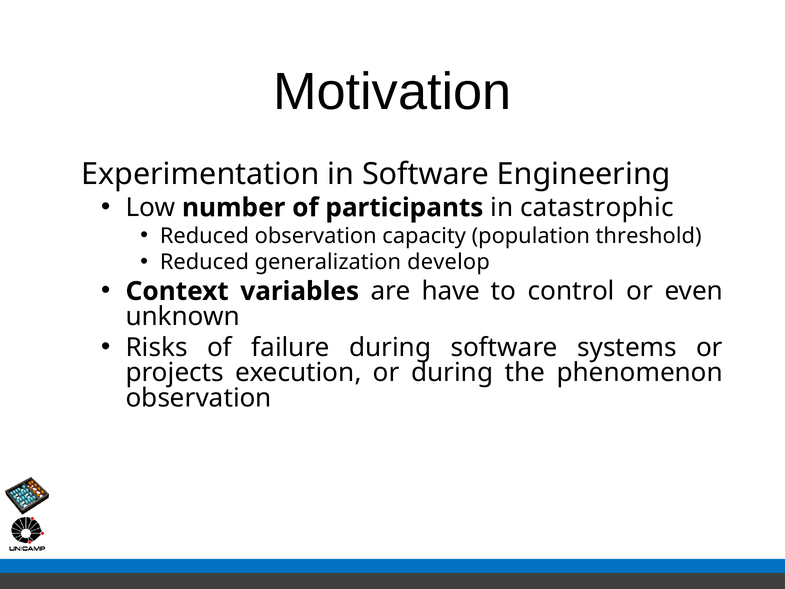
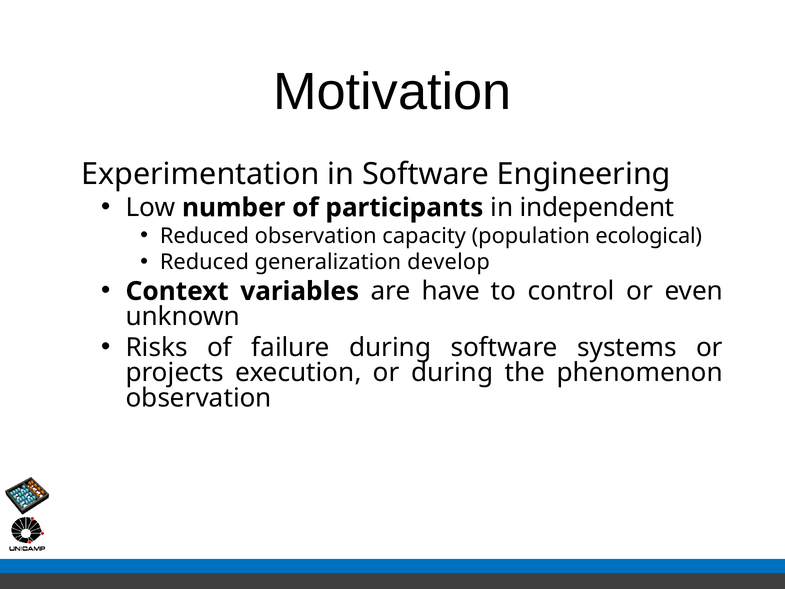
catastrophic: catastrophic -> independent (597, 208)
threshold: threshold -> ecological (649, 236)
